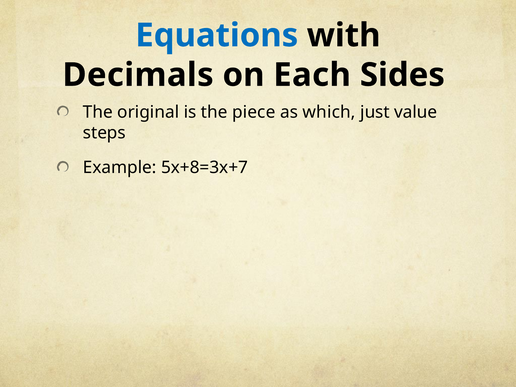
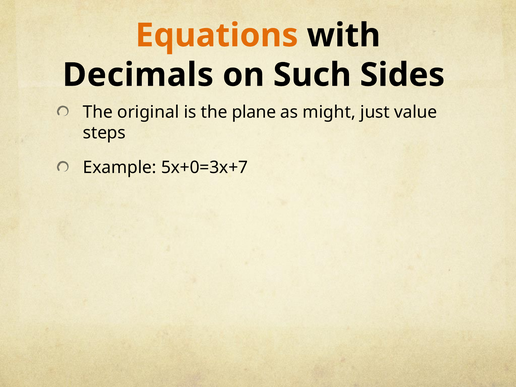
Equations colour: blue -> orange (217, 35)
Each: Each -> Such (312, 75)
piece: piece -> plane (254, 112)
which: which -> might (329, 112)
5x+8=3x+7: 5x+8=3x+7 -> 5x+0=3x+7 (205, 168)
